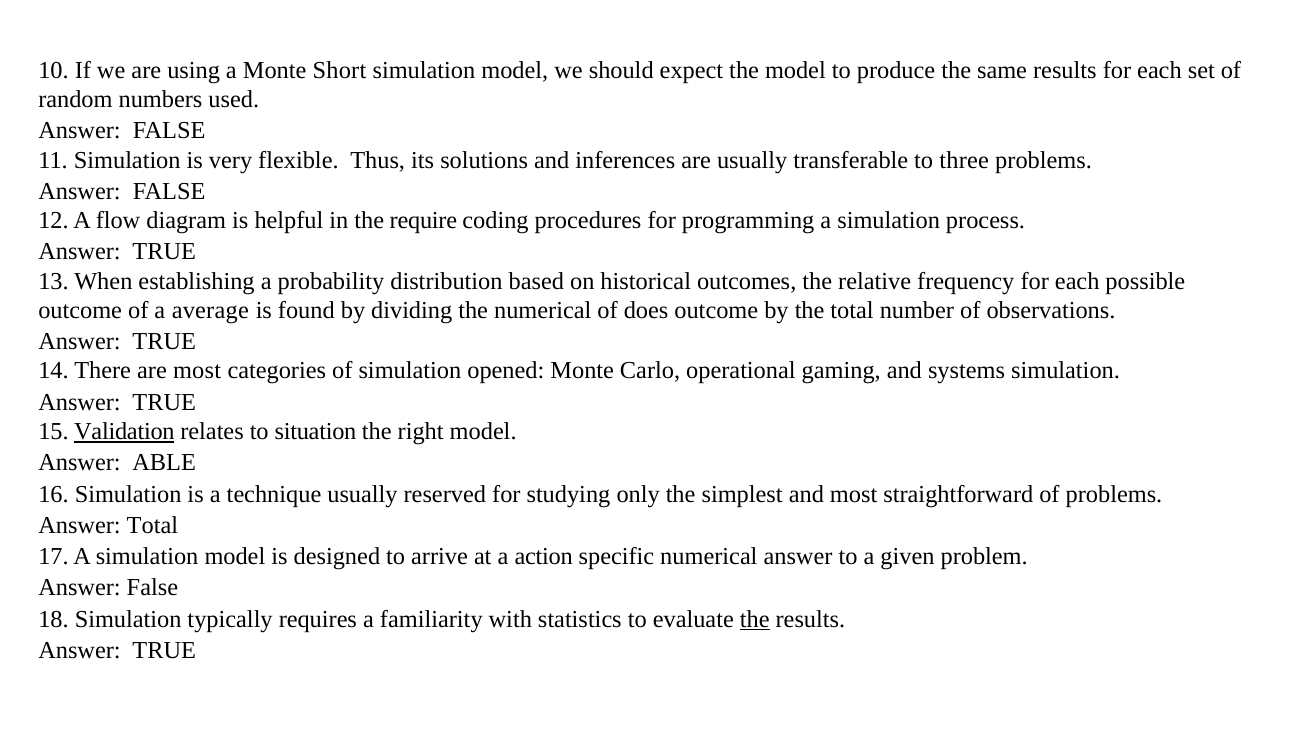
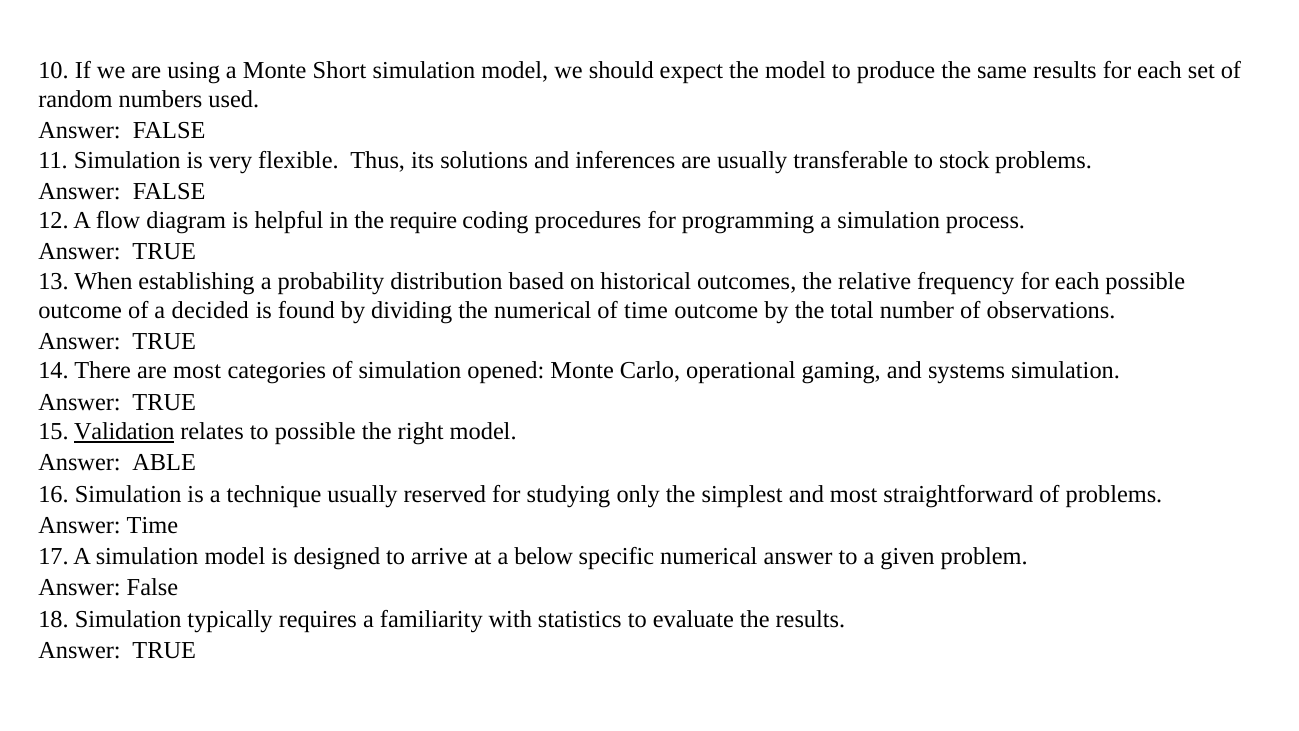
three: three -> stock (964, 160)
average: average -> decided (210, 310)
of does: does -> time (646, 310)
to situation: situation -> possible (315, 431)
Answer Total: Total -> Time (152, 525)
action: action -> below (544, 556)
the underline: present -> none (755, 619)
